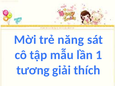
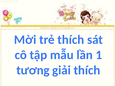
trẻ năng: năng -> thích (71, 40)
